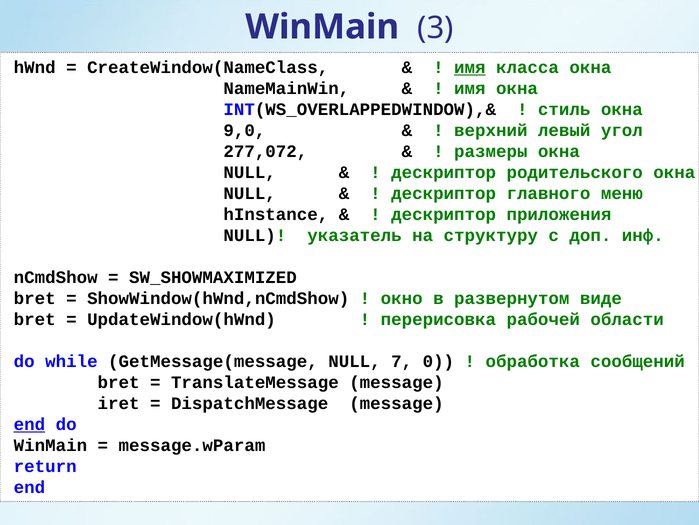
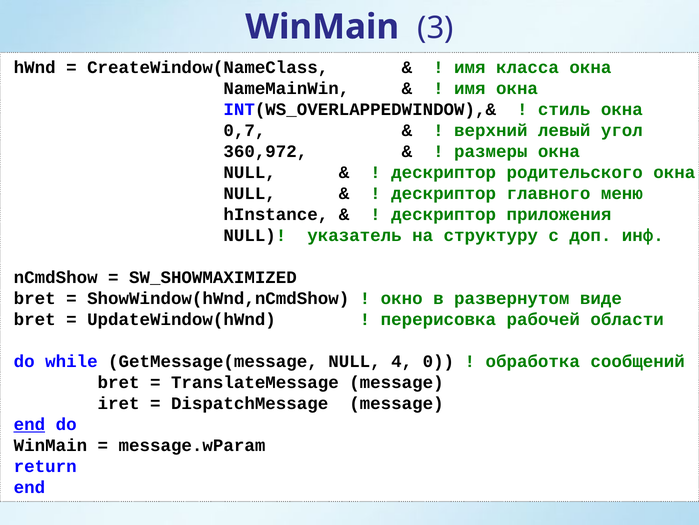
имя underline: present -> none (470, 68)
9,0: 9,0 -> 0,7 (244, 130)
277,072: 277,072 -> 360,972 (265, 151)
7: 7 -> 4 (402, 361)
